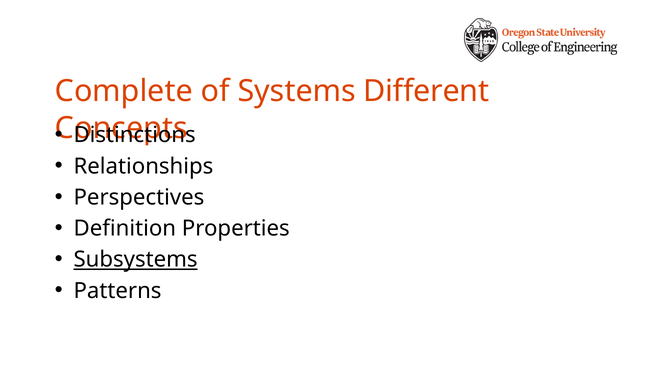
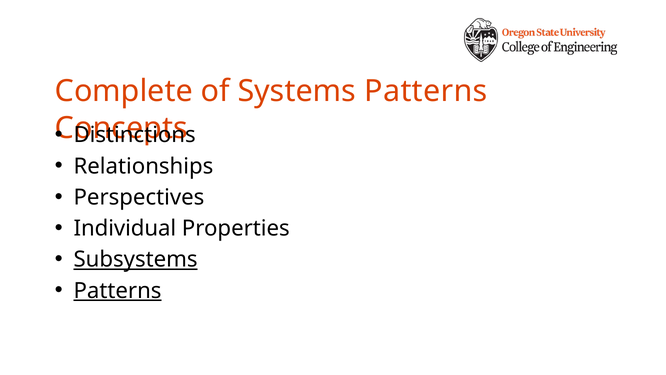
Systems Different: Different -> Patterns (426, 91)
Definition: Definition -> Individual (125, 228)
Patterns underline: none -> present (118, 291)
